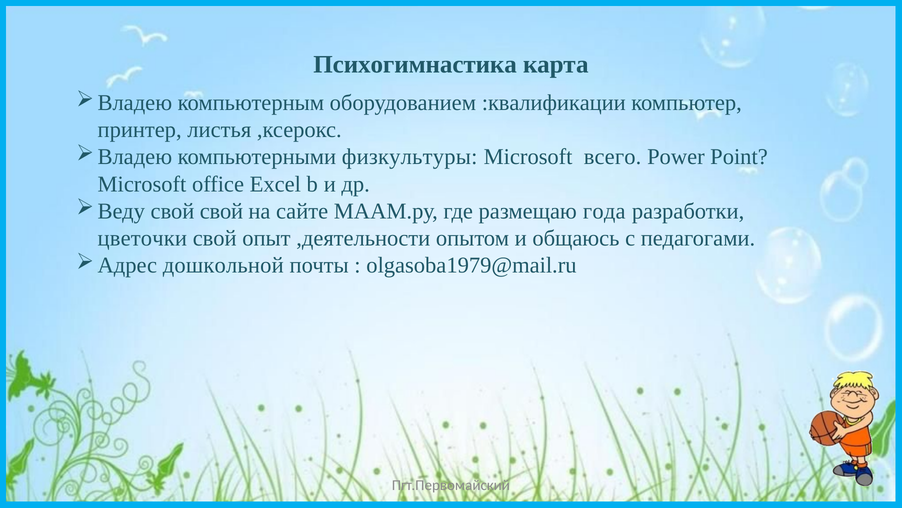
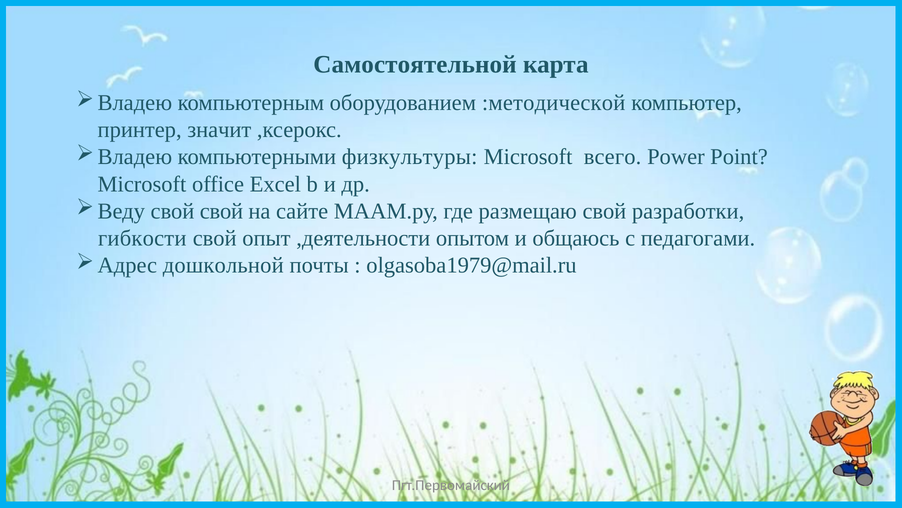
Психогимнастика: Психогимнастика -> Самостоятельной (415, 64)
:квалификации: :квалификации -> :методической (554, 103)
листья: листья -> значит (219, 130)
размещаю года: года -> свой (604, 211)
цветочки: цветочки -> гибкости (142, 238)
